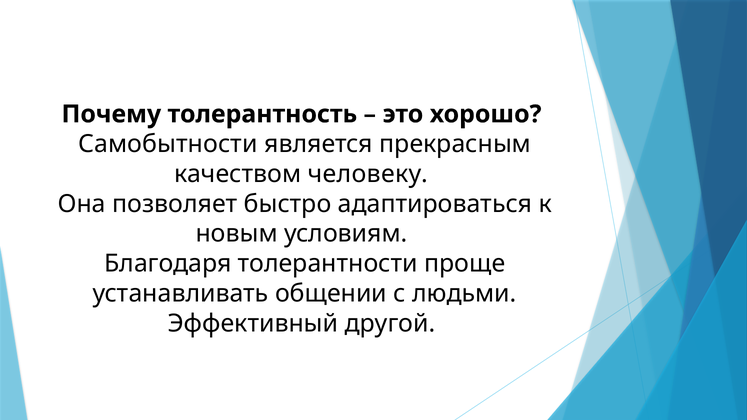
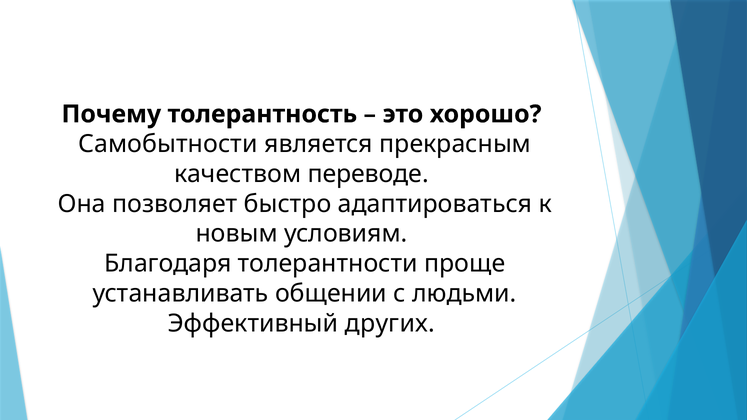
человеку: человеку -> переводе (368, 174)
другой: другой -> других (390, 324)
